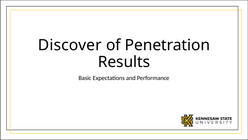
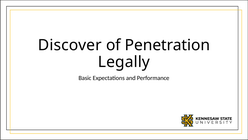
Results: Results -> Legally (124, 62)
